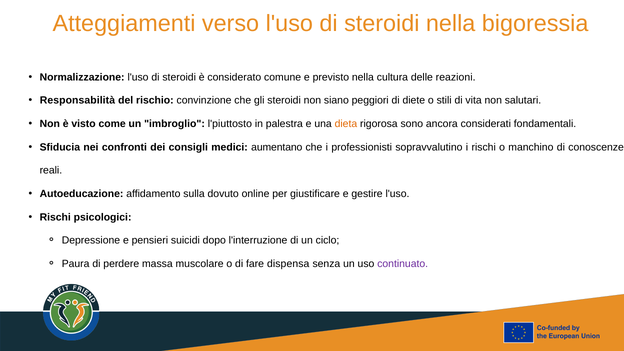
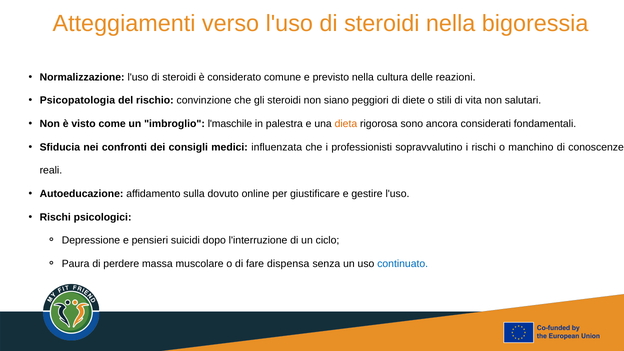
Responsabilità: Responsabilità -> Psicopatologia (77, 101)
l'piuttosto: l'piuttosto -> l'maschile (230, 124)
aumentano: aumentano -> influenzata (277, 147)
continuato colour: purple -> blue (403, 264)
